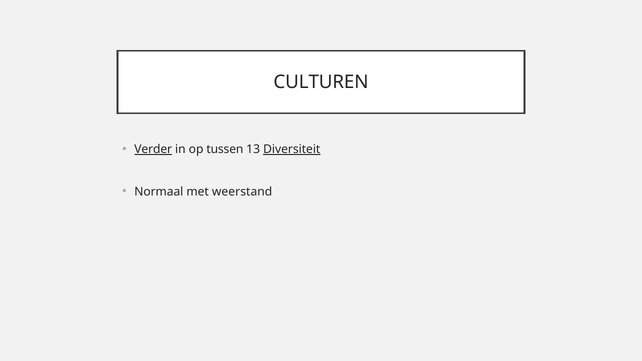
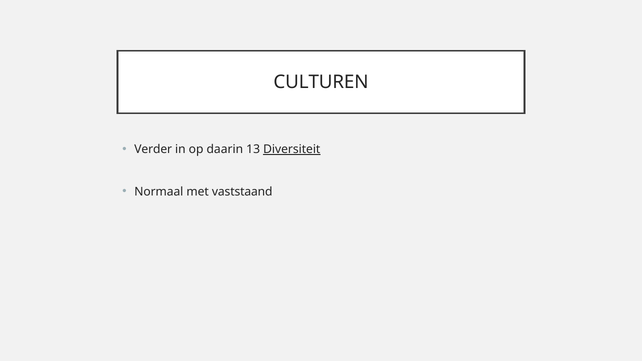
Verder underline: present -> none (153, 149)
tussen: tussen -> daarin (225, 149)
weerstand: weerstand -> vaststaand (242, 192)
